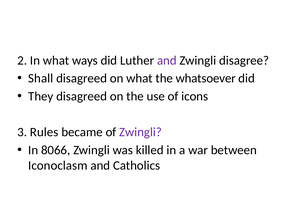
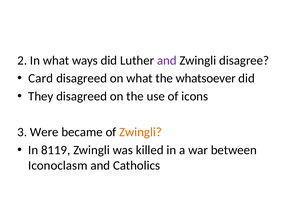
Shall: Shall -> Card (41, 79)
Rules: Rules -> Were (44, 133)
Zwingli colour: purple -> orange (140, 133)
8066: 8066 -> 8119 (56, 151)
